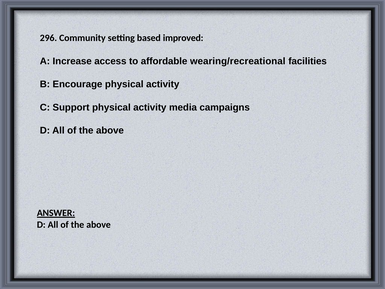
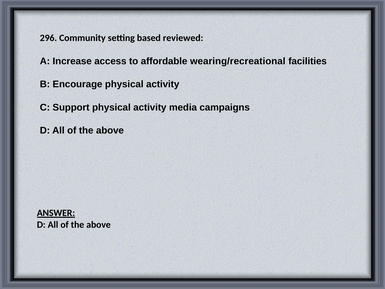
improved: improved -> reviewed (183, 38)
